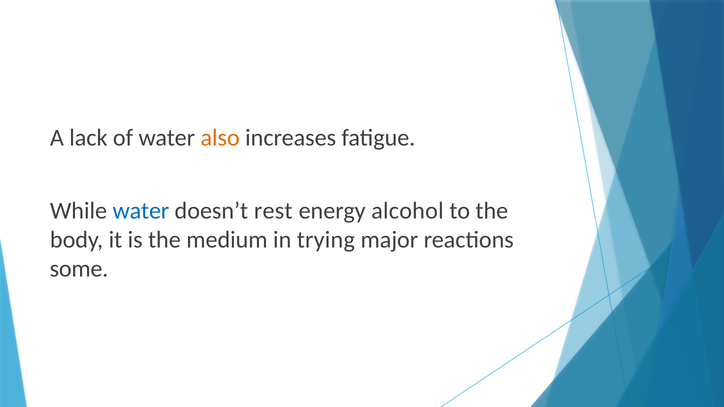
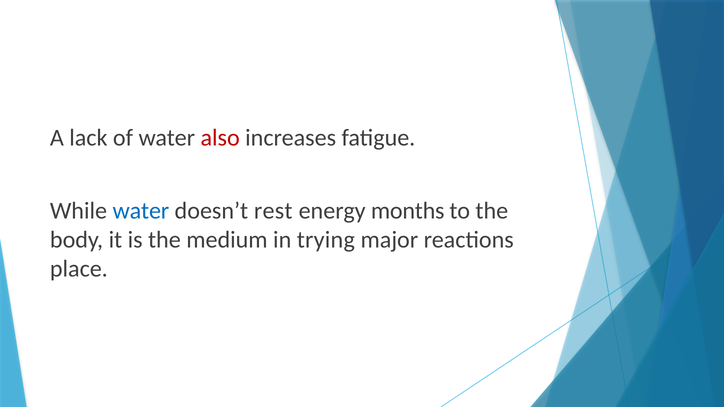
also colour: orange -> red (220, 138)
alcohol: alcohol -> months (408, 211)
some: some -> place (79, 269)
